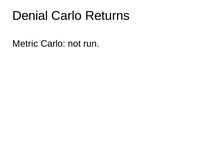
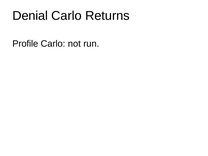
Metric: Metric -> Profile (25, 44)
